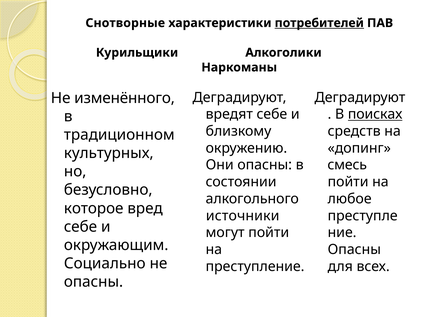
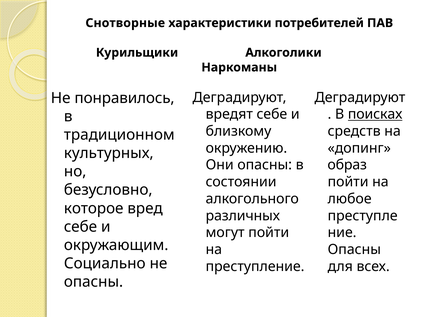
потребителей underline: present -> none (319, 23)
изменённого: изменённого -> понравилось (125, 98)
смесь: смесь -> образ (347, 165)
источники: источники -> различных (243, 215)
